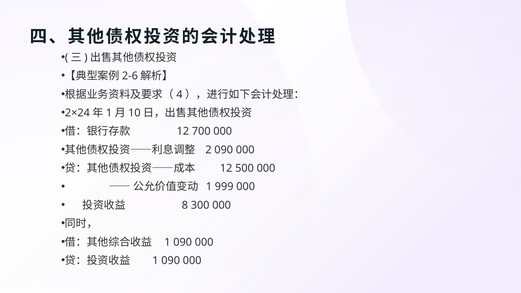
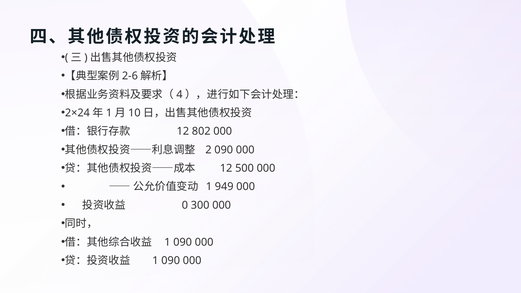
700: 700 -> 802 (201, 131)
999: 999 -> 949 (224, 187)
8: 8 -> 0 (185, 205)
